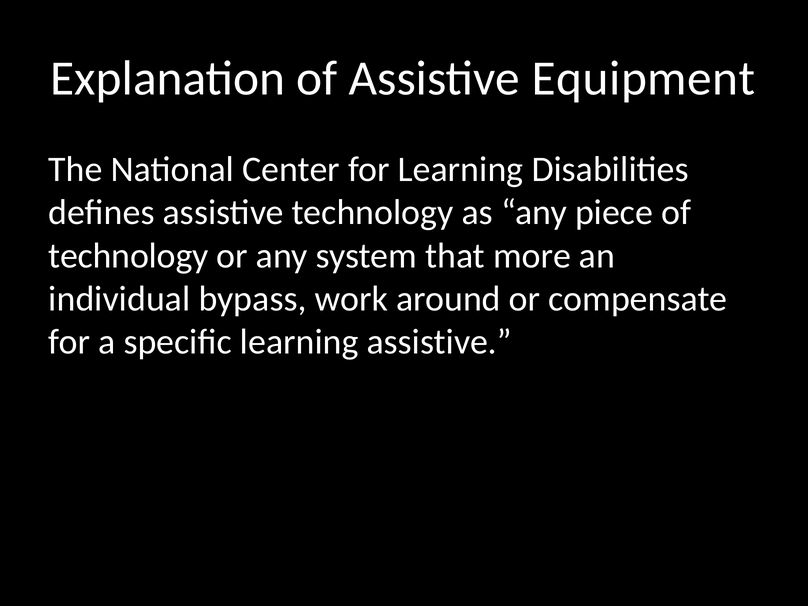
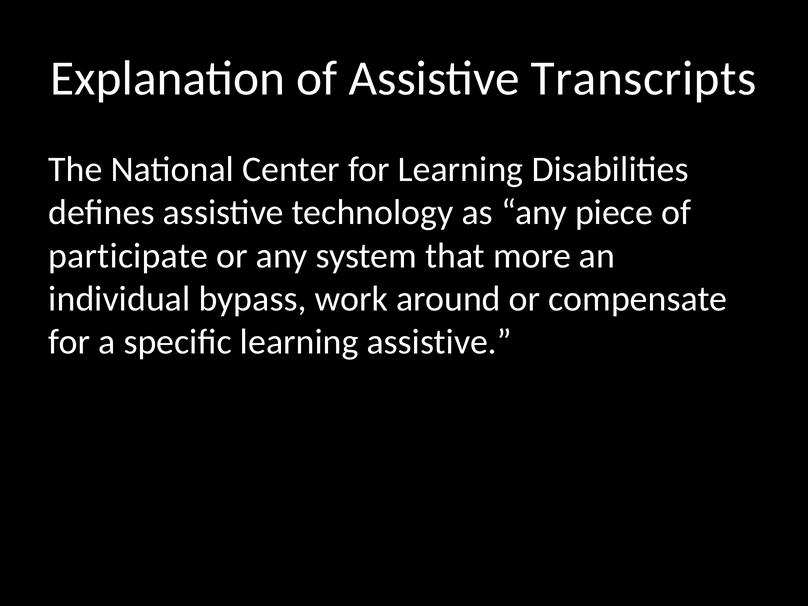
Equipment: Equipment -> Transcripts (644, 78)
technology: technology -> participate (128, 256)
